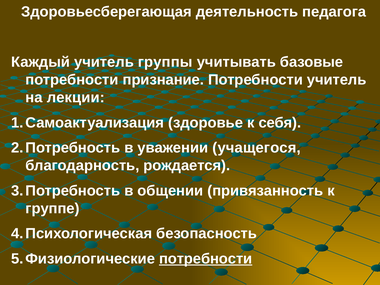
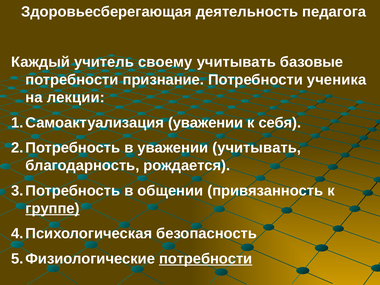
группы: группы -> своему (165, 62)
Потребности учитель: учитель -> ученика (337, 80)
здоровье: здоровье -> уважении (206, 123)
уважении учащегося: учащегося -> учитывать (257, 148)
группе underline: none -> present (52, 208)
